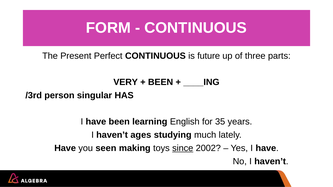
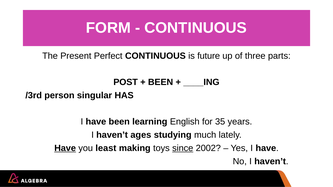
VERY: VERY -> POST (126, 82)
Have underline: none -> present (65, 148)
seen: seen -> least (106, 148)
